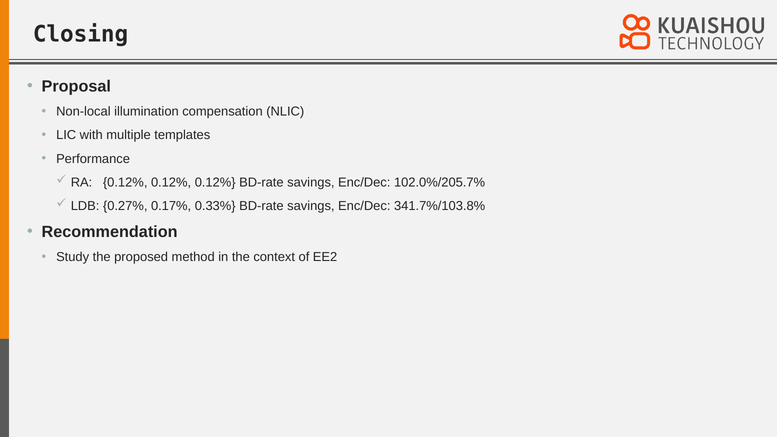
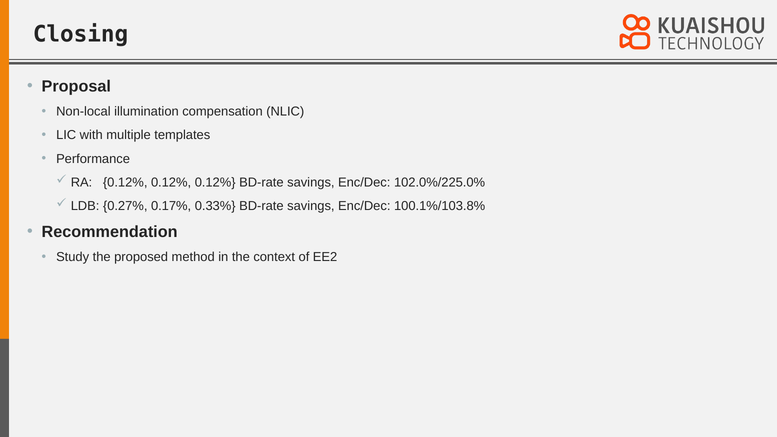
102.0%/205.7%: 102.0%/205.7% -> 102.0%/225.0% (440, 182)
341.7%/103.8%: 341.7%/103.8% -> 100.1%/103.8% (440, 206)
